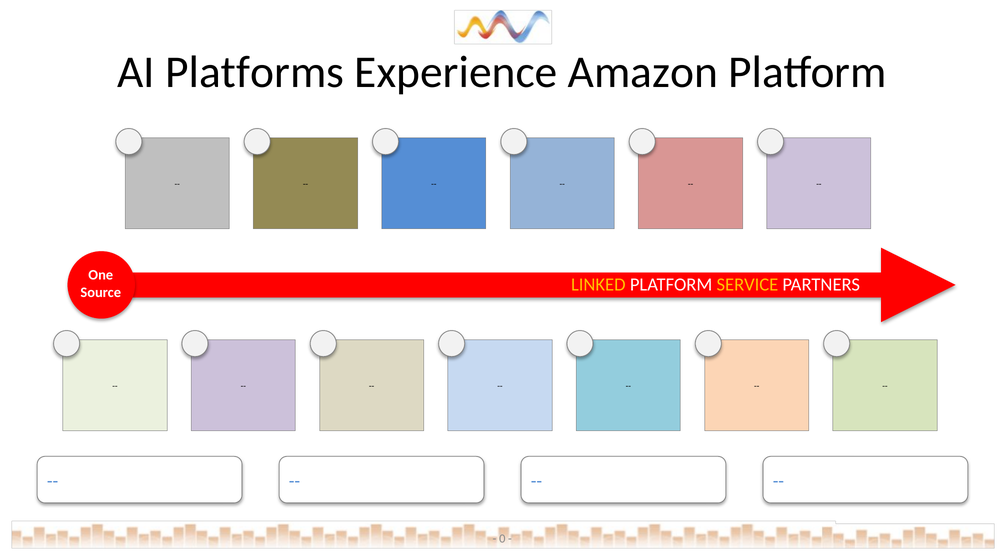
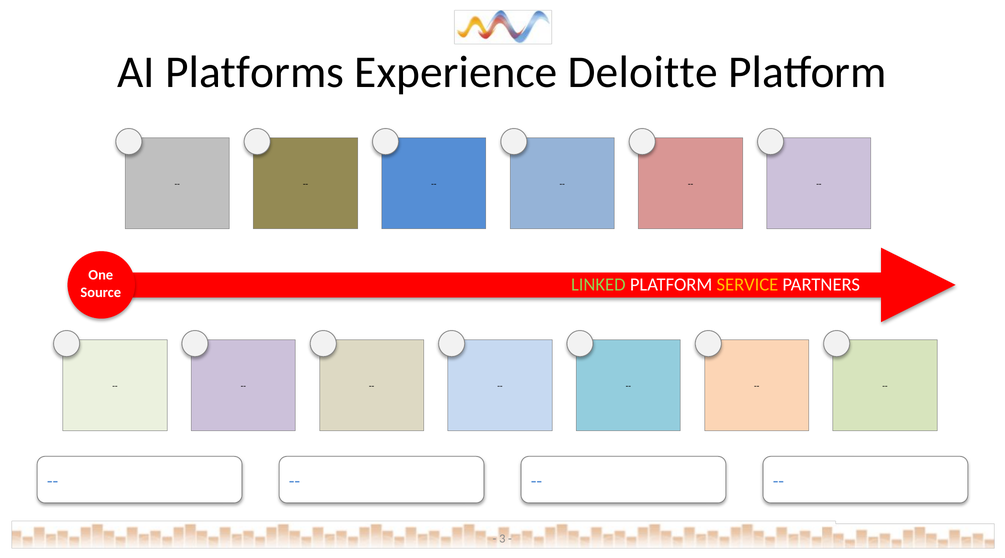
Amazon: Amazon -> Deloitte (643, 72)
LINKED colour: yellow -> light green (598, 285)
0: 0 -> 3 (502, 539)
